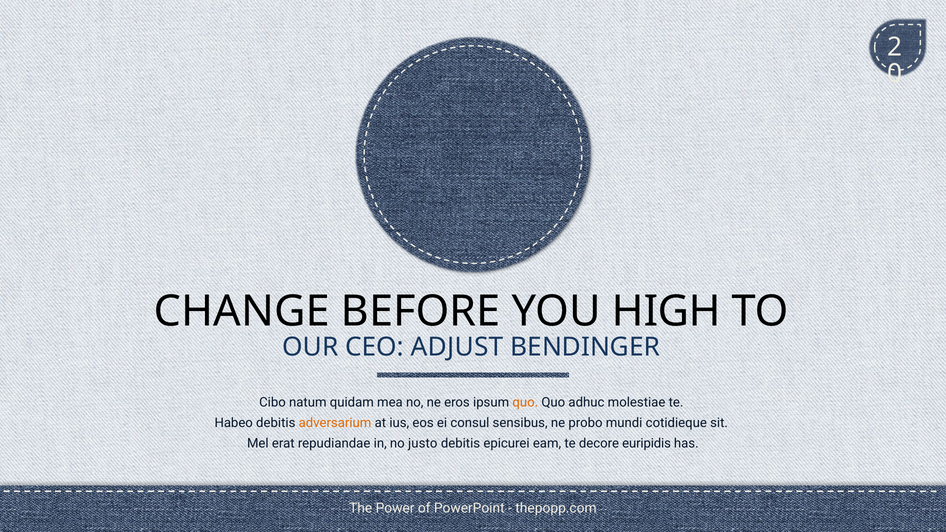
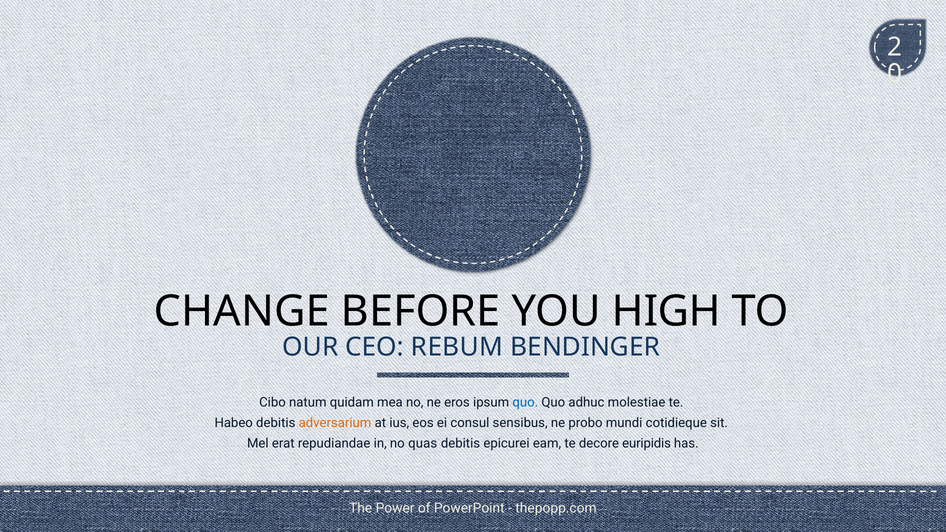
ADJUST: ADJUST -> REBUM (457, 347)
quo colour: orange -> blue (525, 403)
justo: justo -> quas (423, 444)
